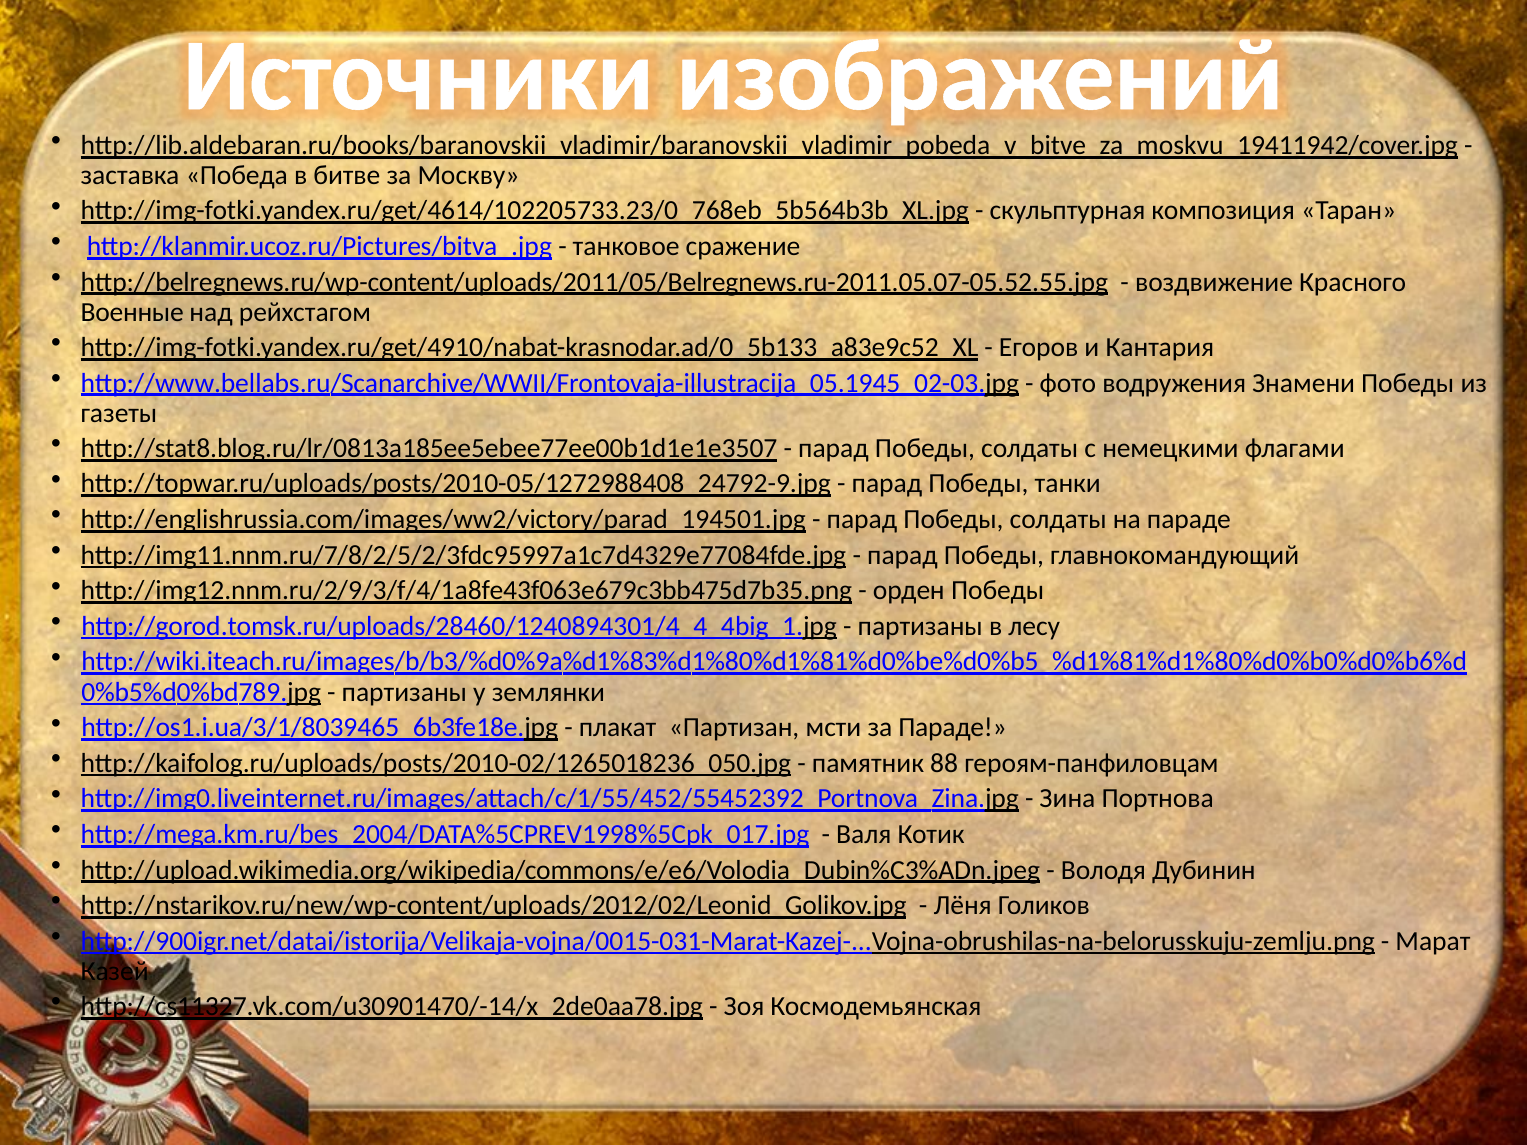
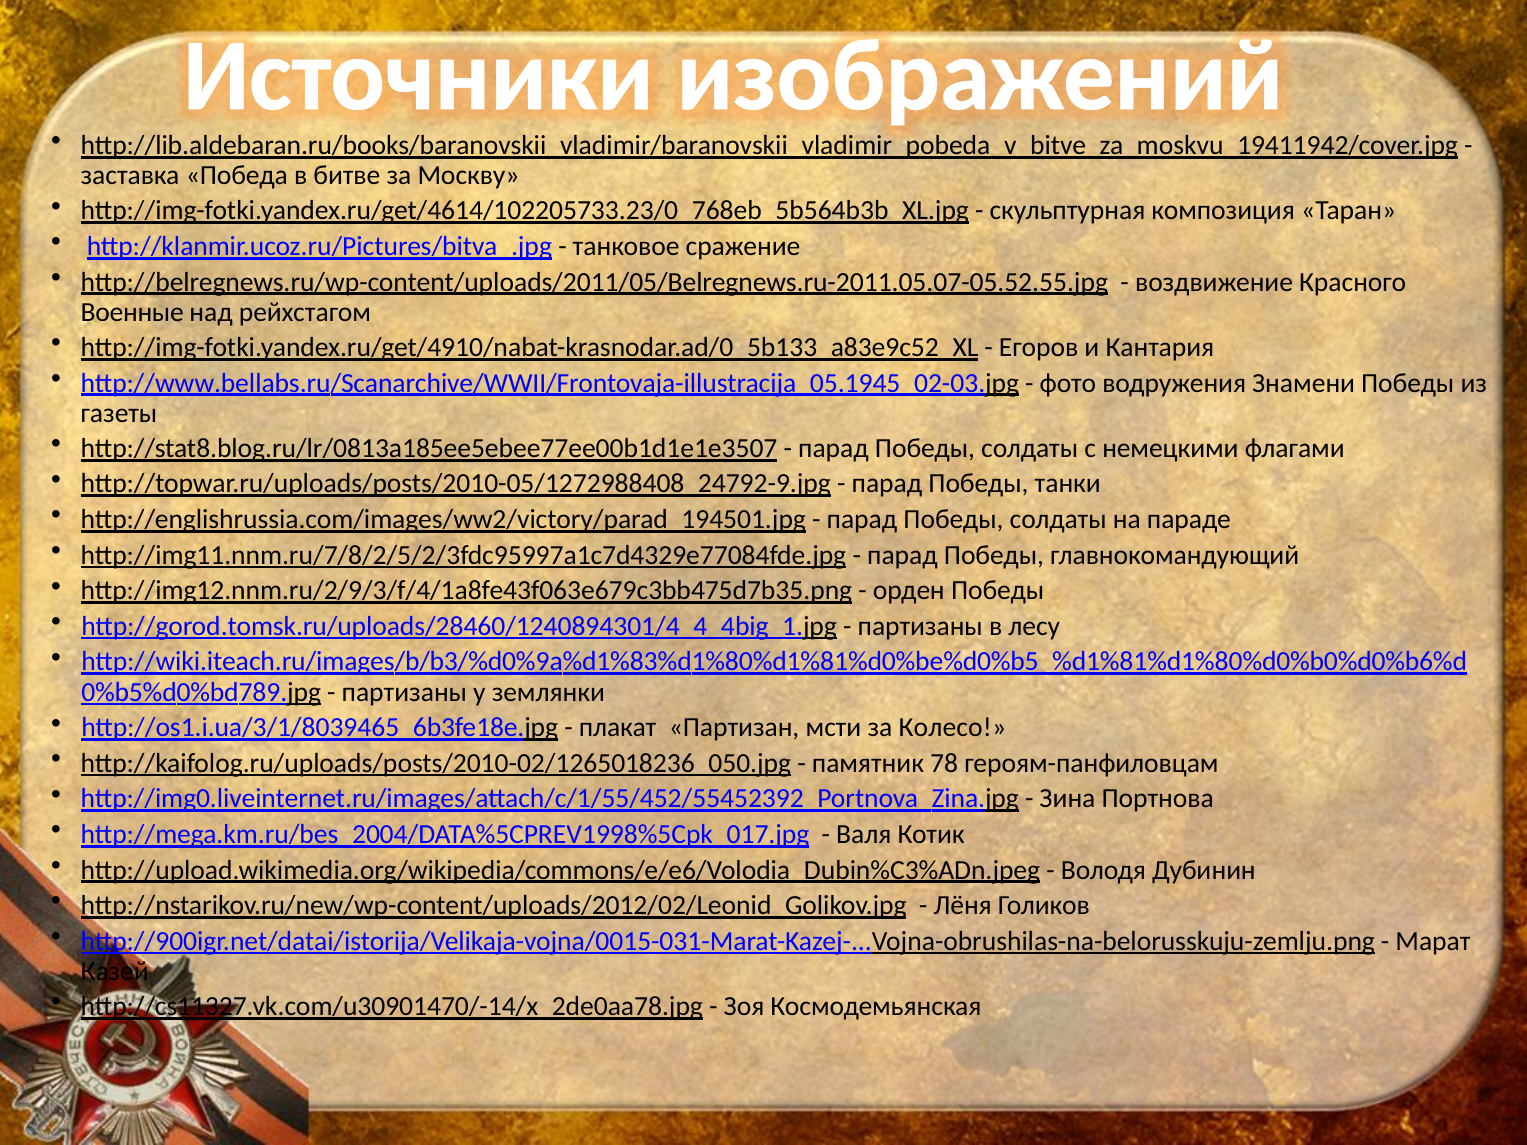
за Параде: Параде -> Колесо (952, 728)
88: 88 -> 78 (944, 763)
